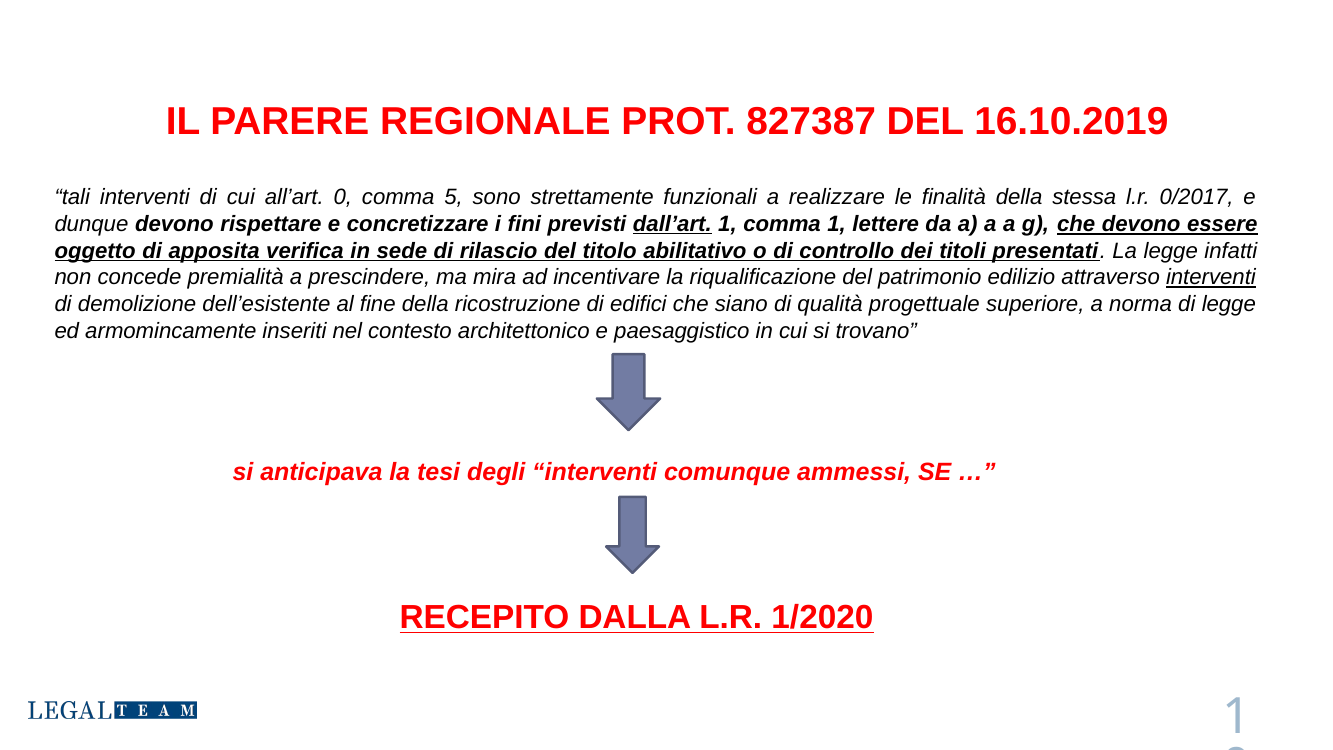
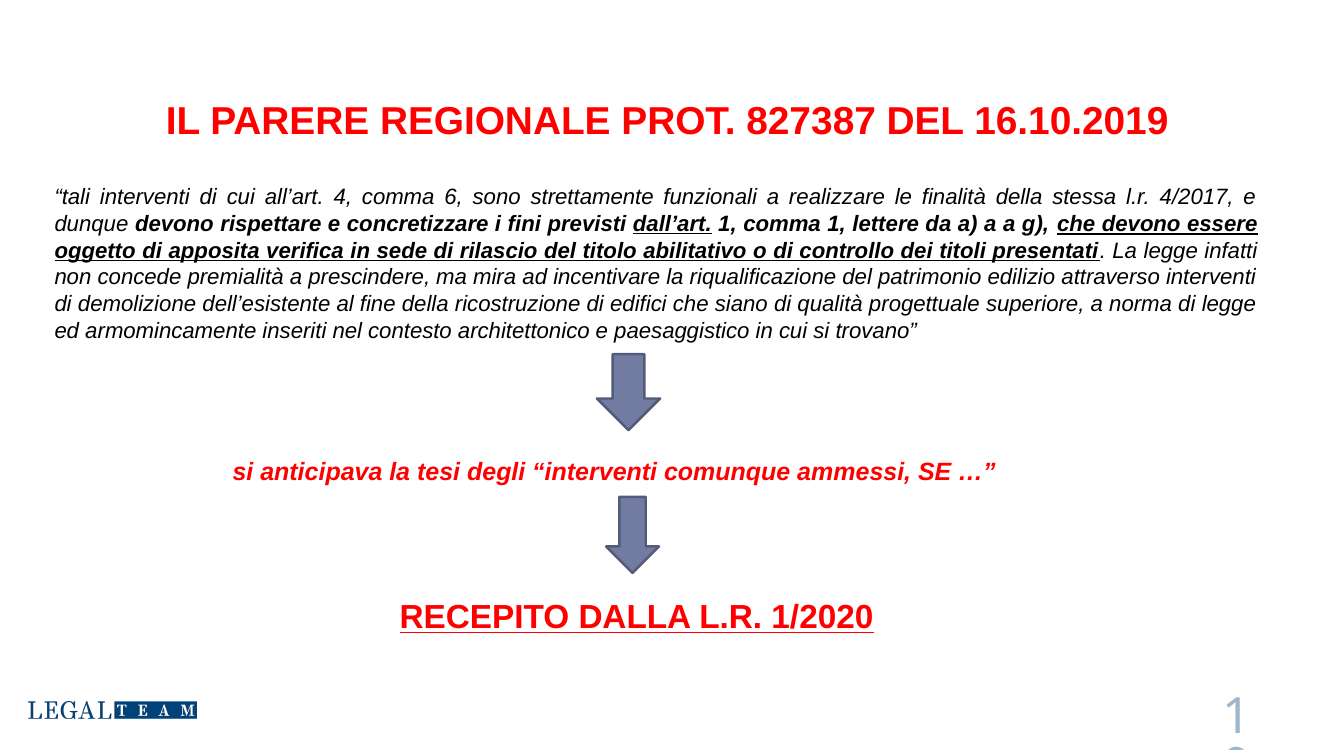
all’art 0: 0 -> 4 (343, 197)
5: 5 -> 6 (454, 197)
0/2017: 0/2017 -> 4/2017 (1197, 197)
interventi underline: present -> none (1211, 277)
